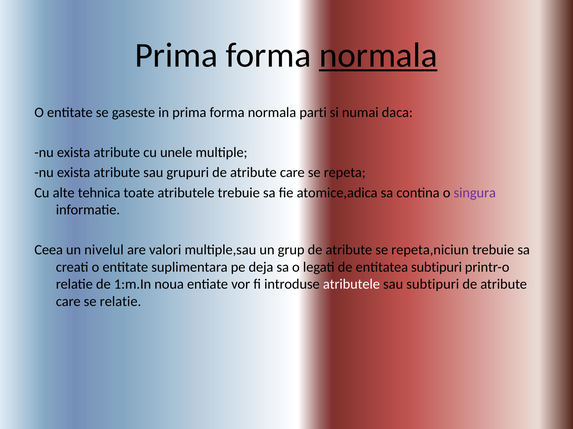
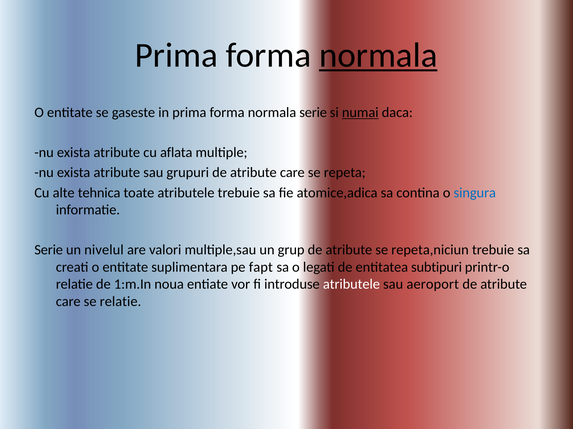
normala parti: parti -> serie (313, 113)
numai underline: none -> present (360, 113)
unele: unele -> aflata (176, 153)
singura colour: purple -> blue (475, 193)
Ceea: Ceea -> Serie (49, 250)
deja: deja -> fapt (261, 267)
sau subtipuri: subtipuri -> aeroport (433, 285)
